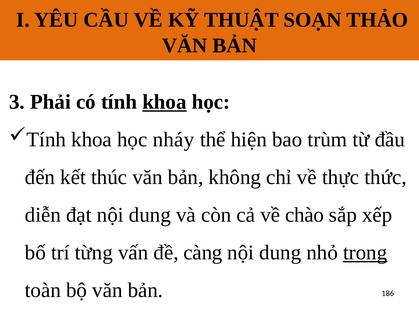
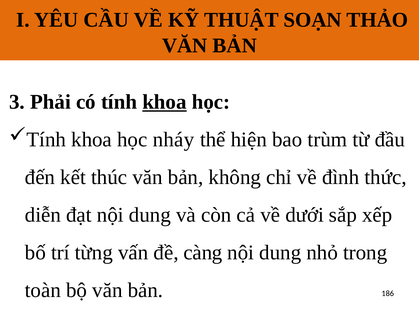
thực: thực -> đình (341, 177)
chào: chào -> dưới (305, 215)
trong underline: present -> none (365, 253)
